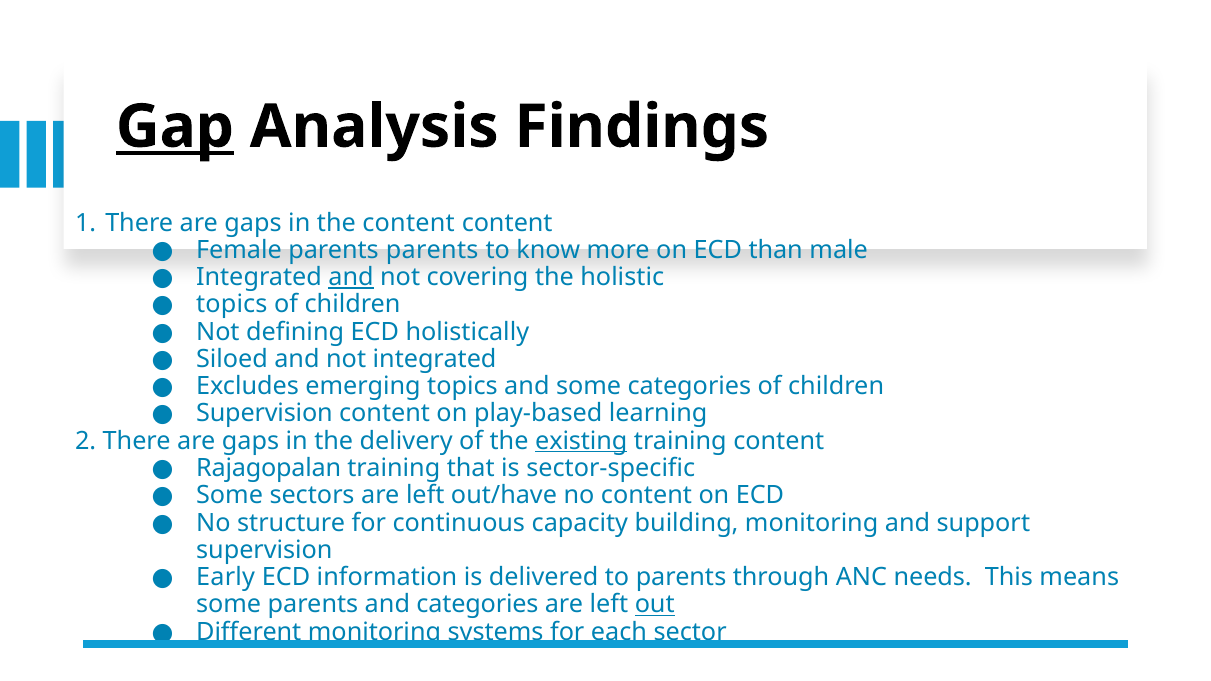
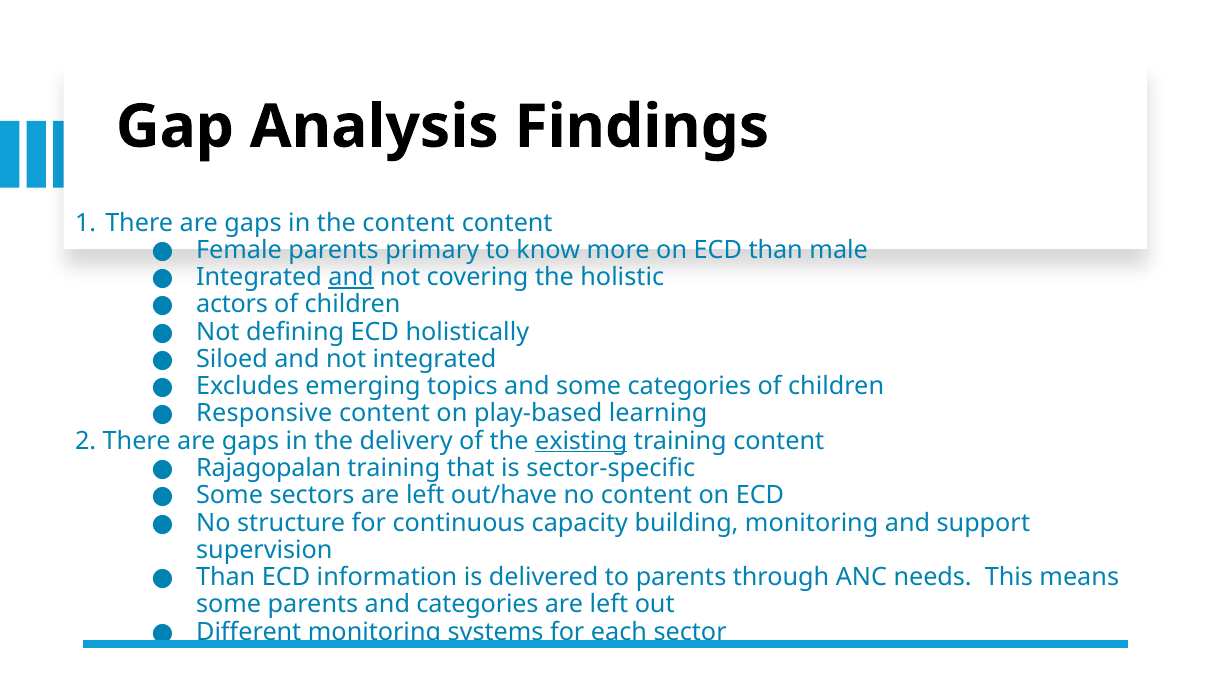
Gap underline: present -> none (175, 127)
parents parents: parents -> primary (432, 250)
topics: topics -> actors (232, 305)
Supervision: Supervision -> Responsive (264, 414)
Early: Early -> Than (226, 577)
out underline: present -> none (655, 605)
